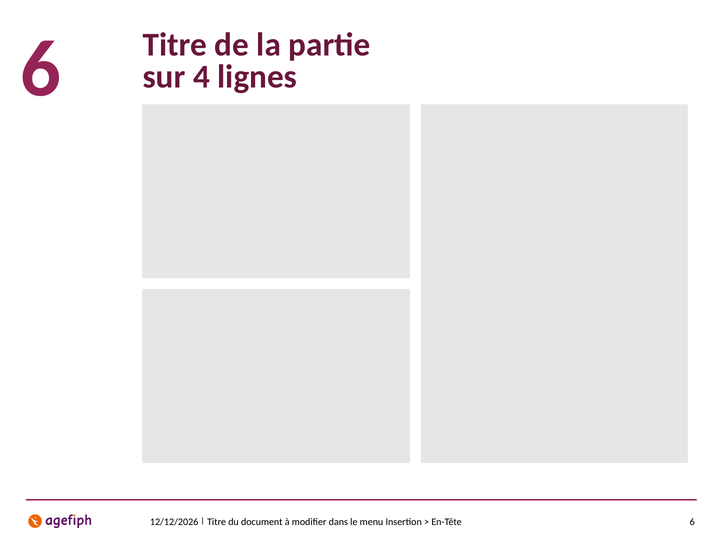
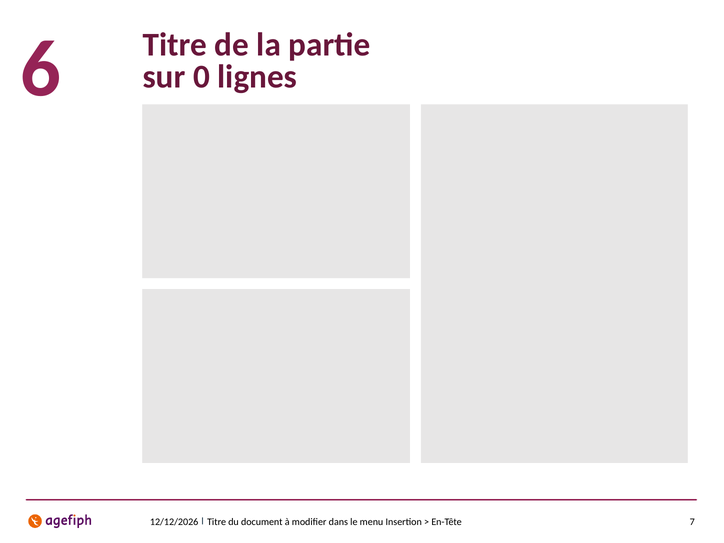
4: 4 -> 0 (201, 77)
En-Tête 6: 6 -> 7 (692, 522)
